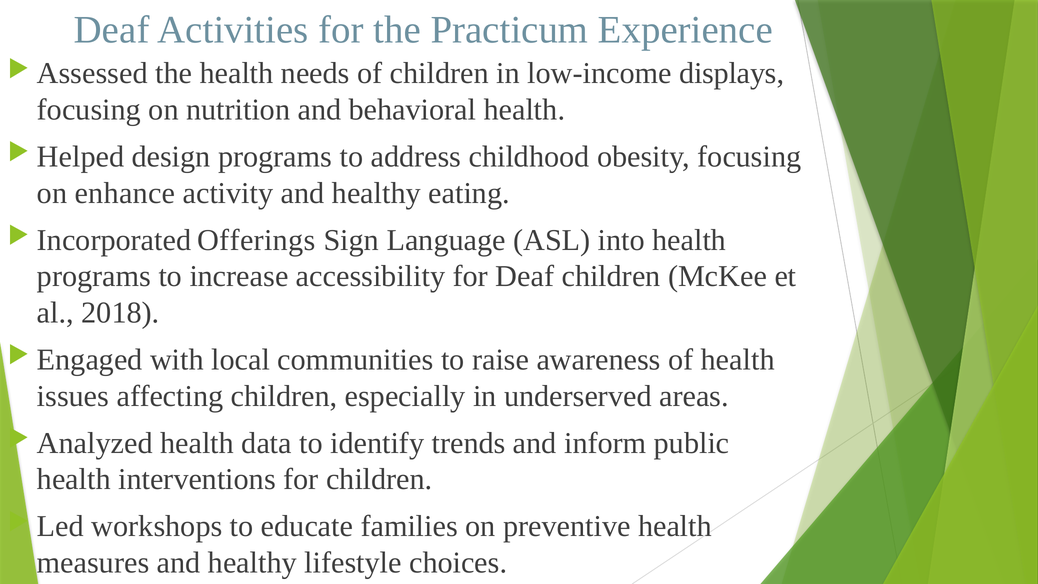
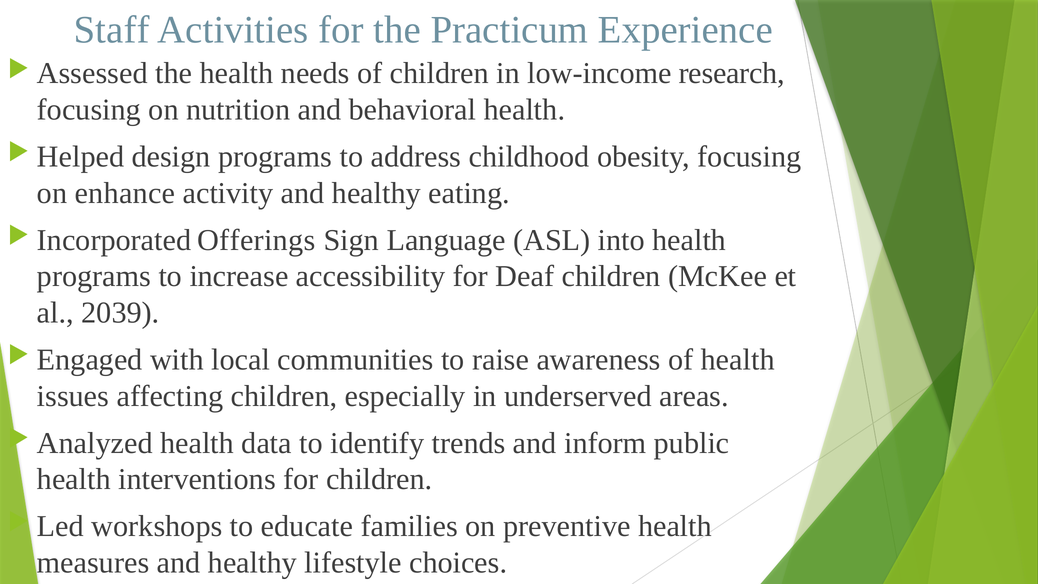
Deaf: Deaf -> Staff (112, 30)
displays: displays -> research (732, 73)
2018: 2018 -> 2039 (120, 313)
